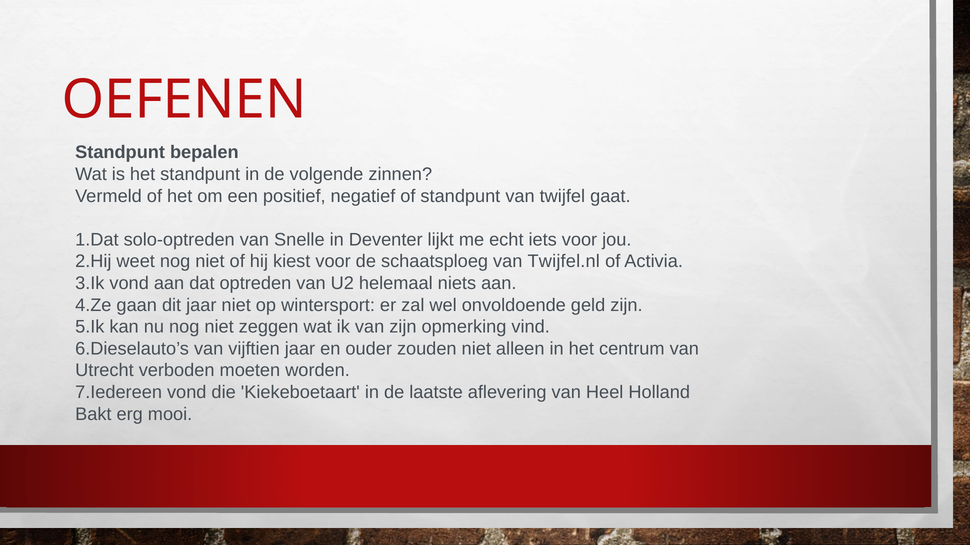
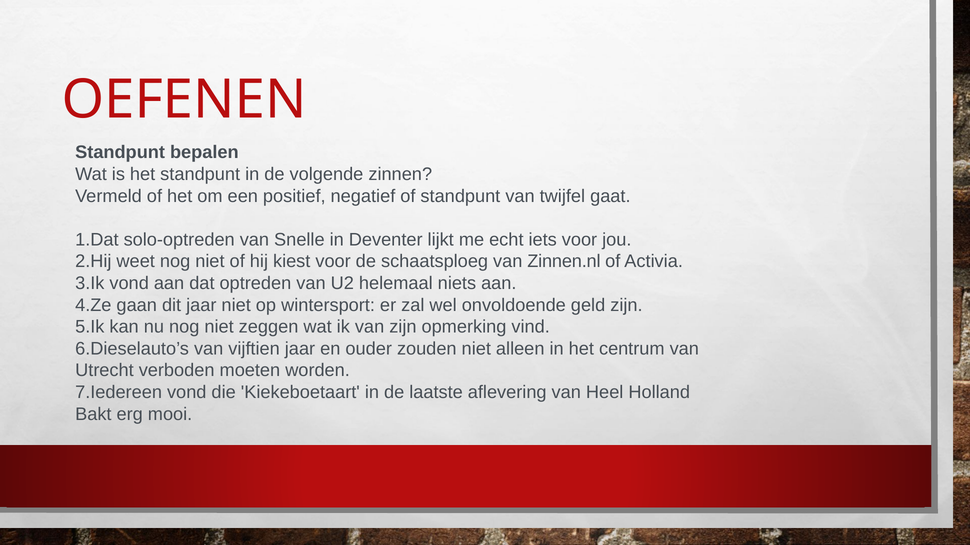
Twijfel.nl: Twijfel.nl -> Zinnen.nl (564, 262)
